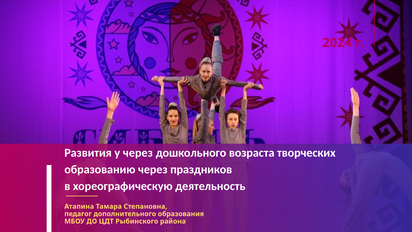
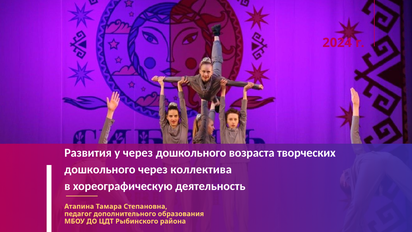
образованию: образованию -> дошкольного (100, 169)
праздников: праздников -> коллектива (201, 169)
